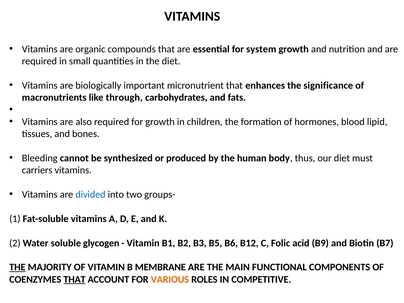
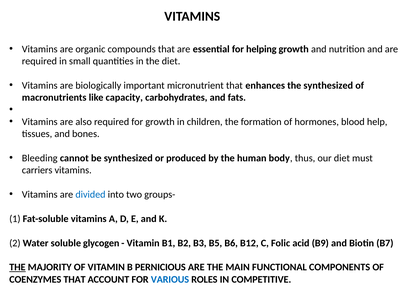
system: system -> helping (261, 49)
the significance: significance -> synthesized (328, 85)
through: through -> capacity (124, 98)
lipid: lipid -> help (377, 122)
MEMBRANE: MEMBRANE -> PERNICIOUS (160, 267)
THAT underline: present -> none (75, 279)
VARIOUS colour: orange -> blue (170, 279)
